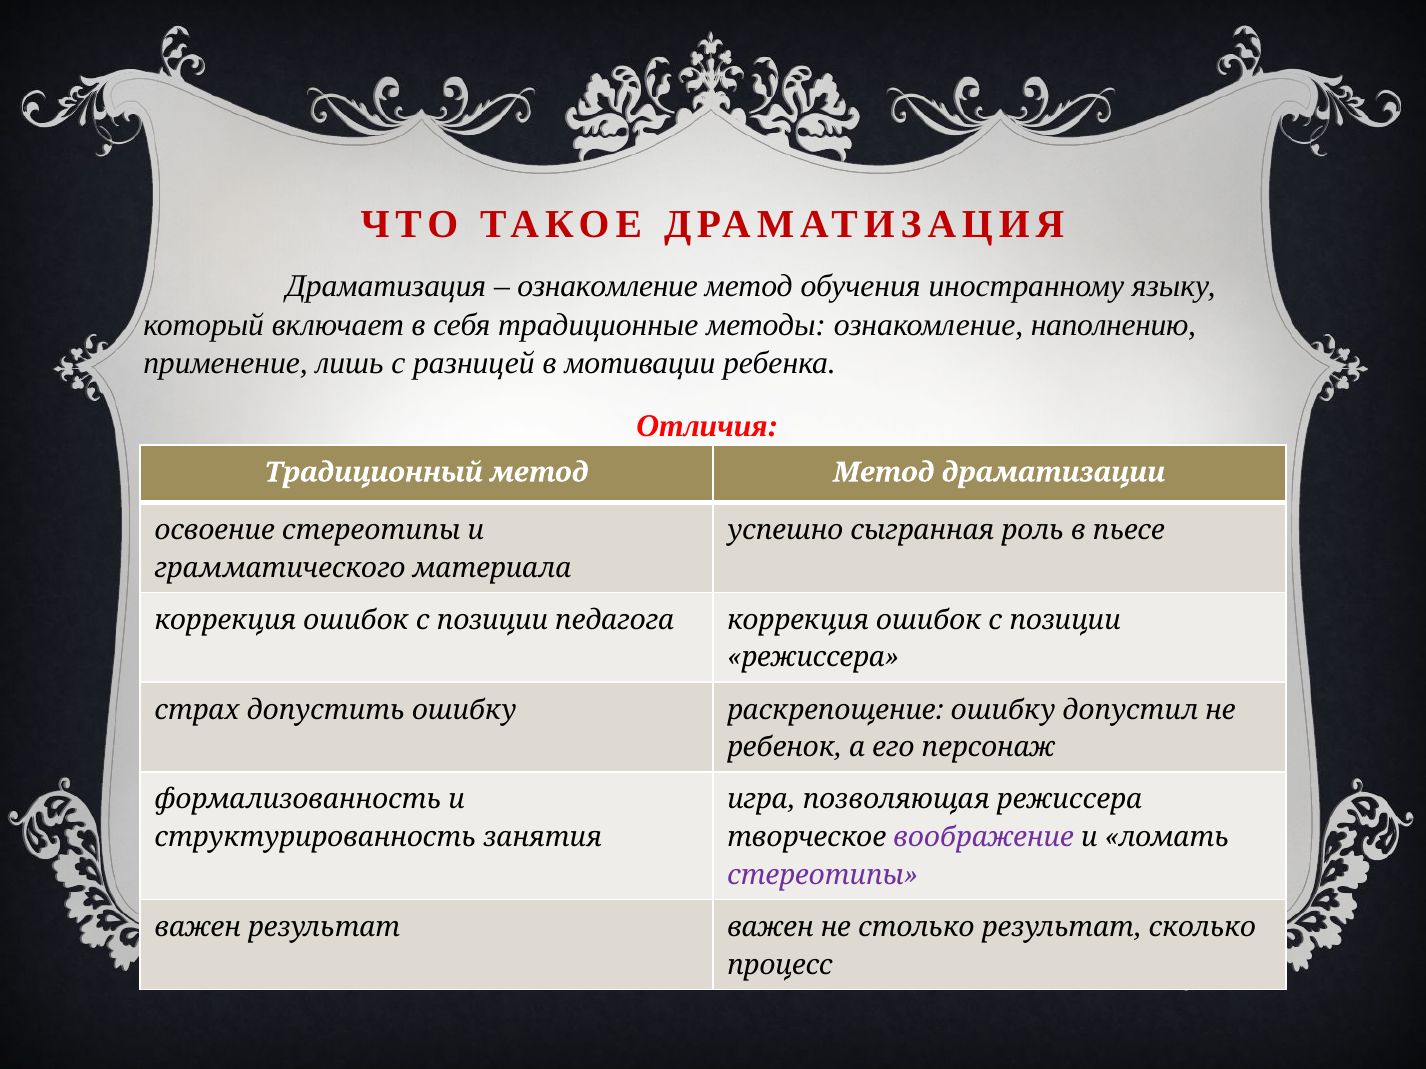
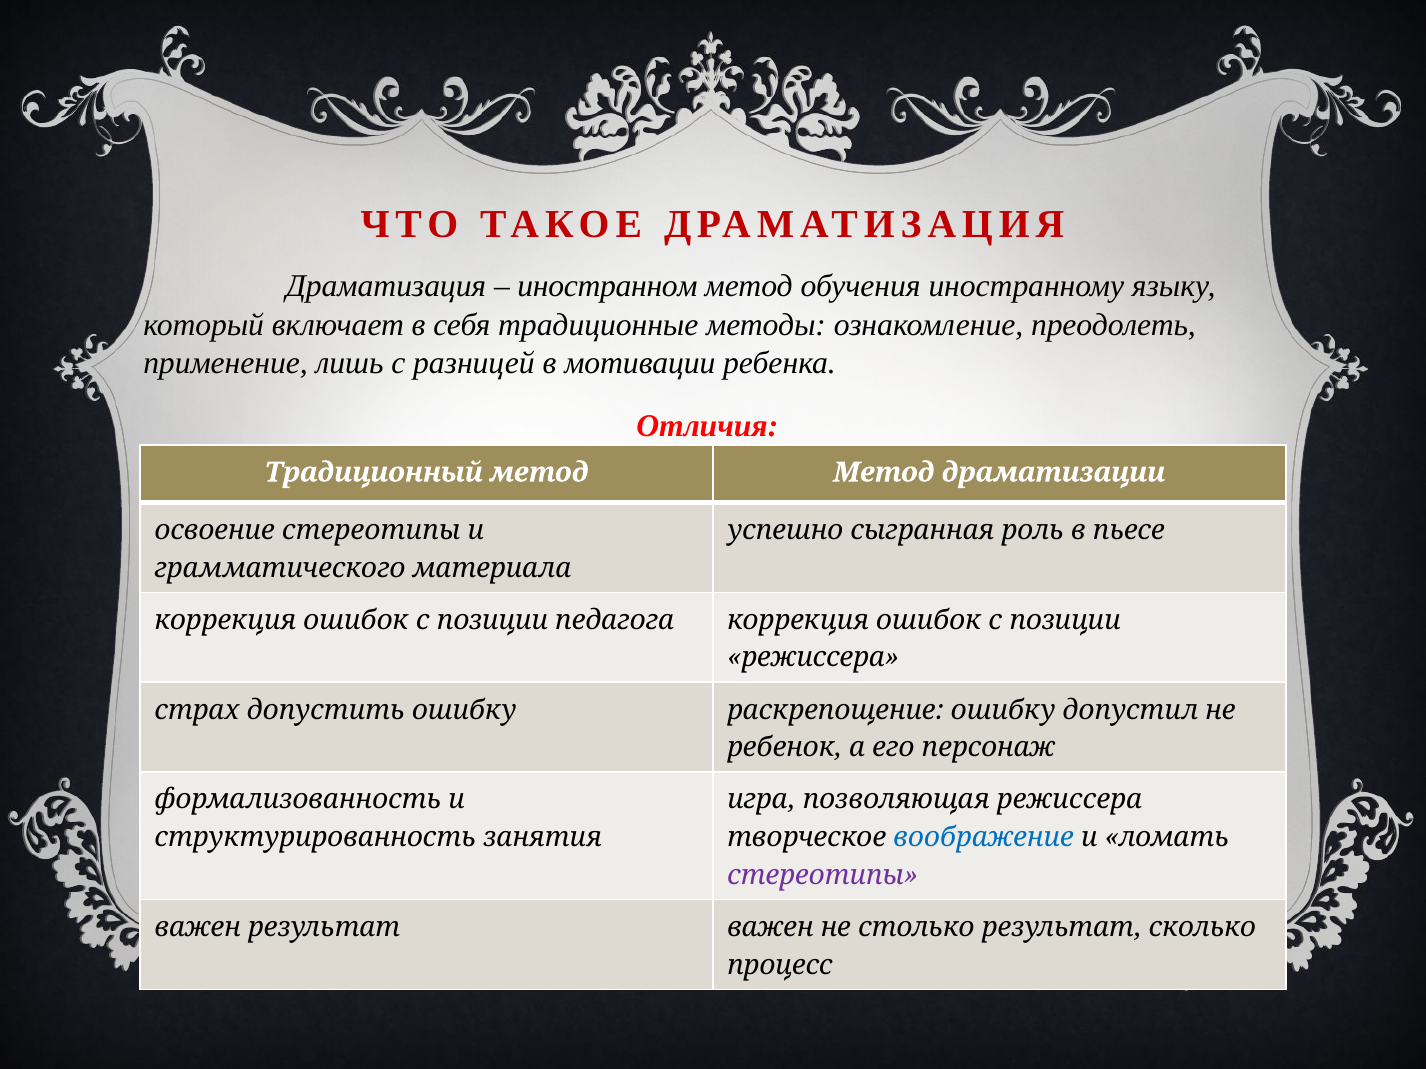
ознакомление: ознакомление -> иностранном (608, 286)
наполнению: наполнению -> преодолеть (1113, 325)
воображение colour: purple -> blue (984, 838)
